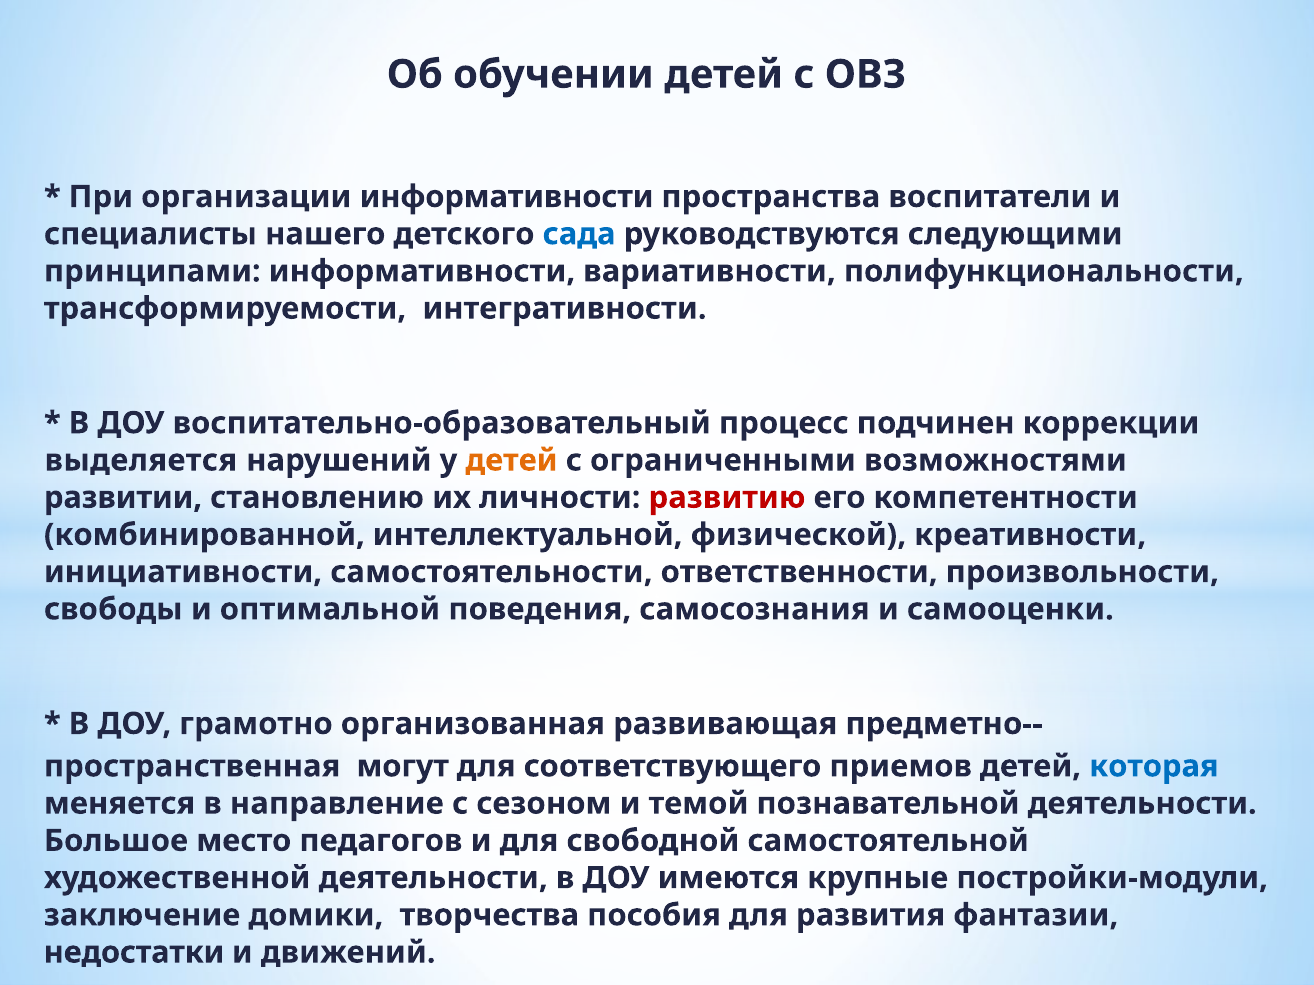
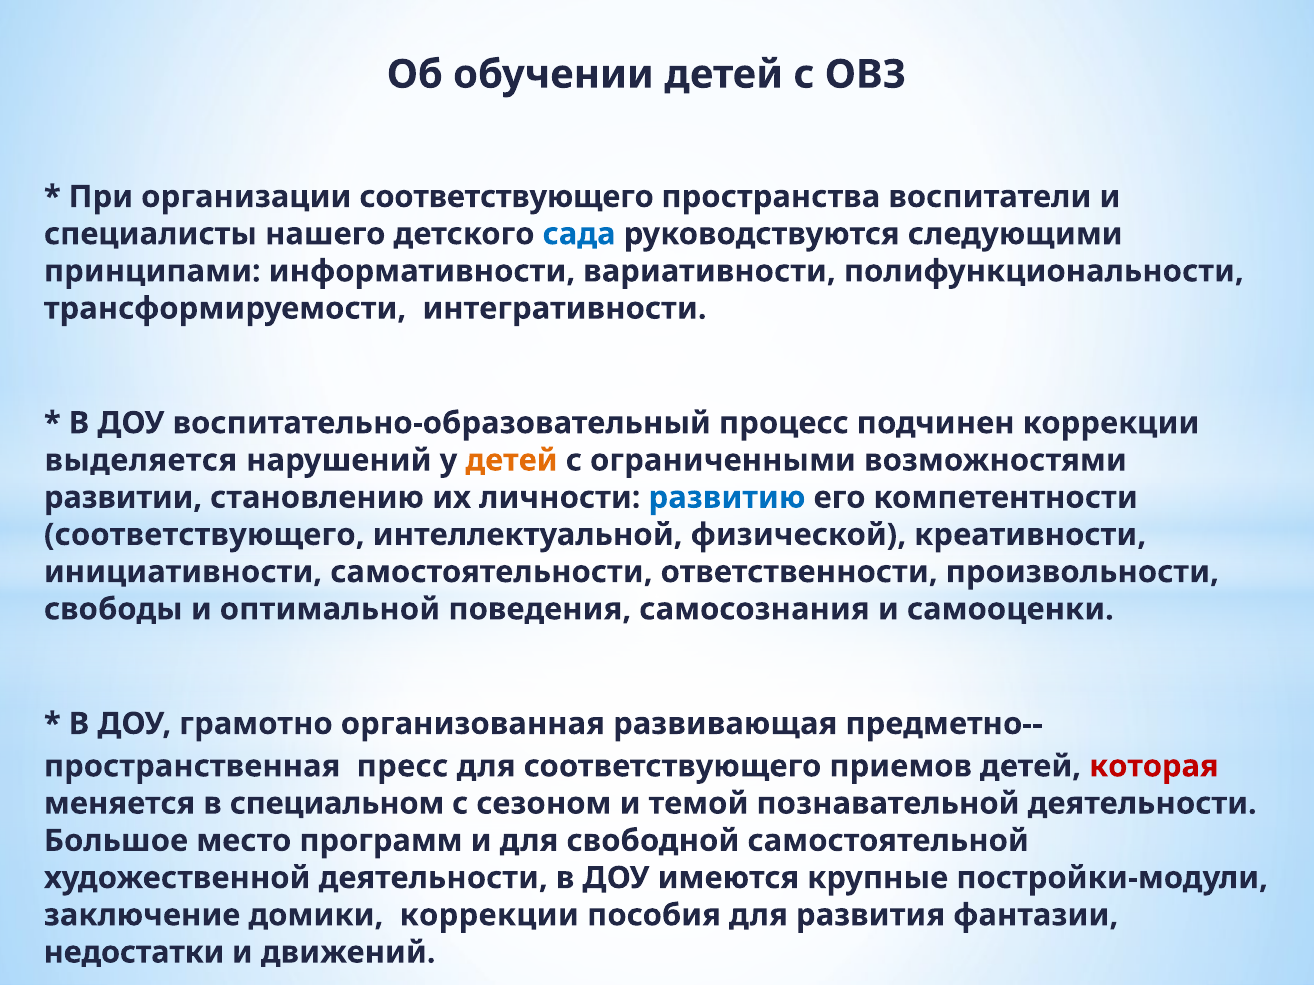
организации информативности: информативности -> соответствующего (507, 197)
развитию colour: red -> blue (727, 498)
комбинированной: комбинированной -> соответствующего (204, 535)
могут: могут -> пресс (402, 767)
которая colour: blue -> red (1154, 767)
направление: направление -> специальном (337, 804)
педагогов: педагогов -> программ (381, 841)
домики творчества: творчества -> коррекции (489, 916)
